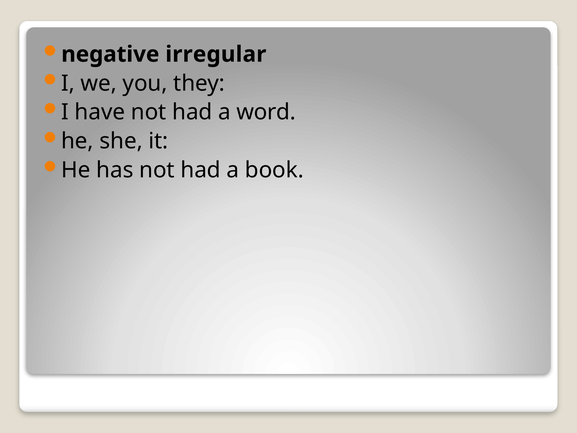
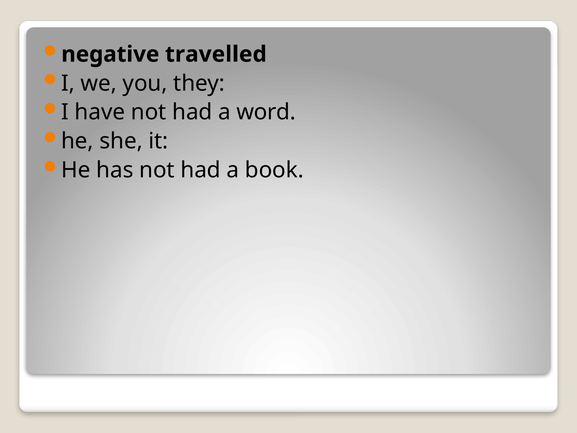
irregular: irregular -> travelled (216, 54)
